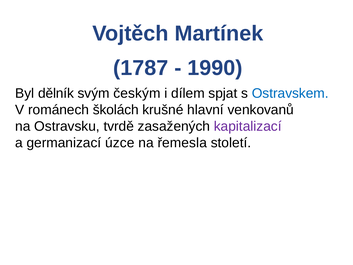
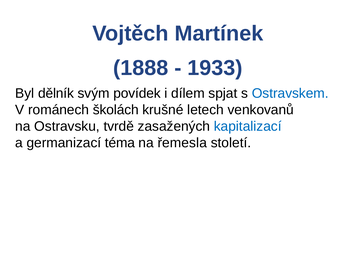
1787: 1787 -> 1888 (141, 68)
1990: 1990 -> 1933 (215, 68)
českým: českým -> povídek (137, 93)
hlavní: hlavní -> letech (206, 110)
kapitalizací colour: purple -> blue (248, 126)
úzce: úzce -> téma (120, 143)
